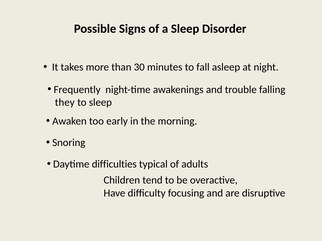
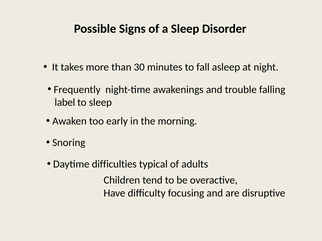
they: they -> label (65, 103)
